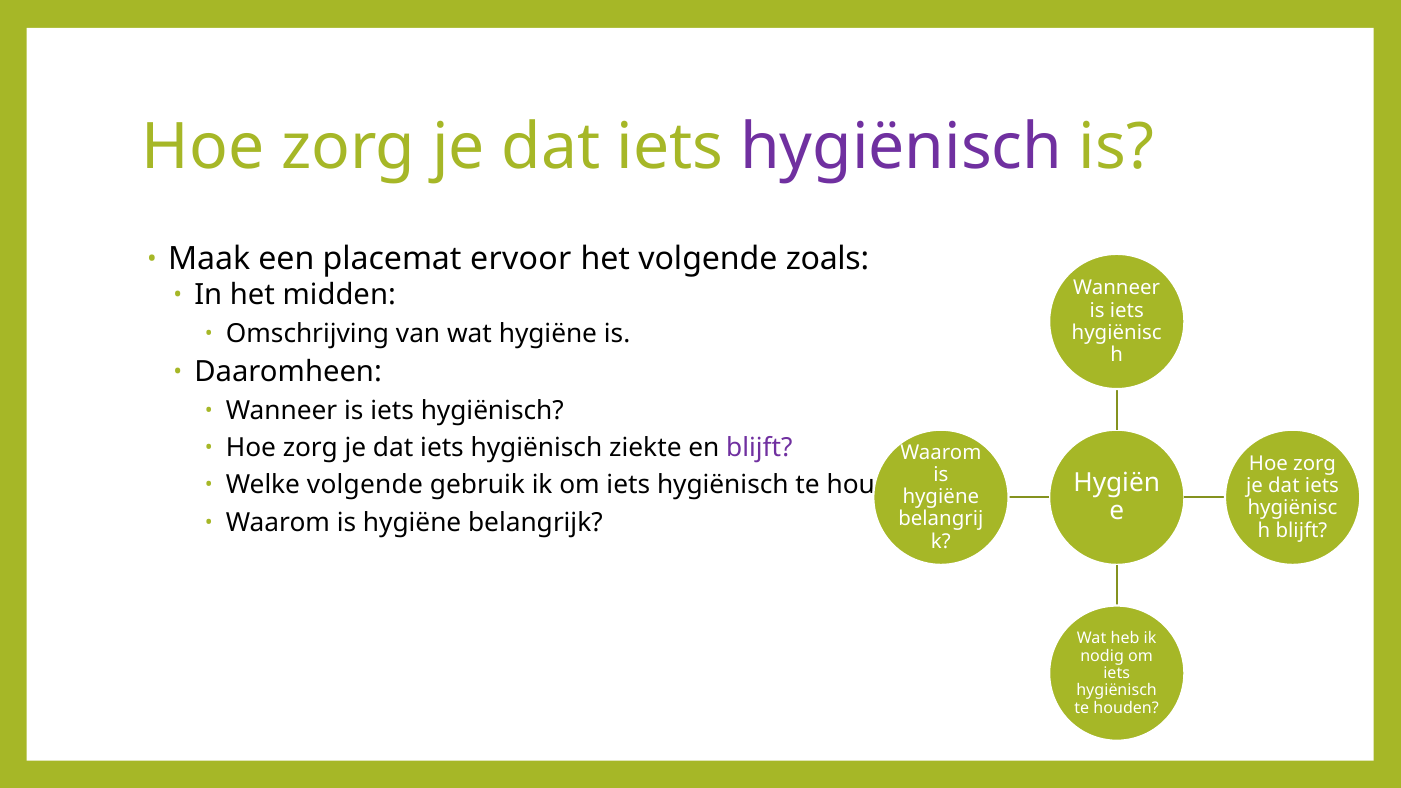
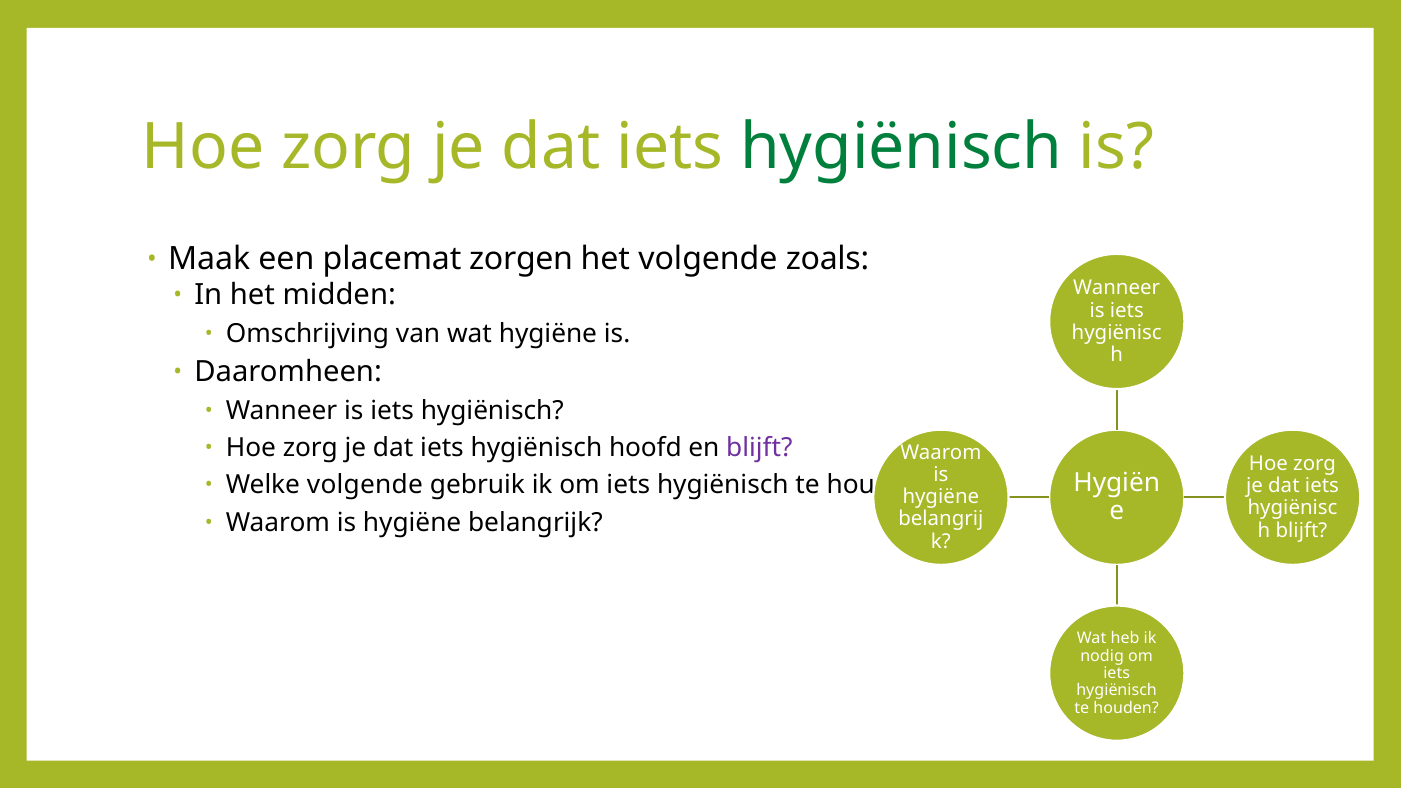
hygiënisch colour: purple -> green (901, 148)
ervoor: ervoor -> zorgen (521, 259)
ziekte: ziekte -> hoofd (645, 448)
